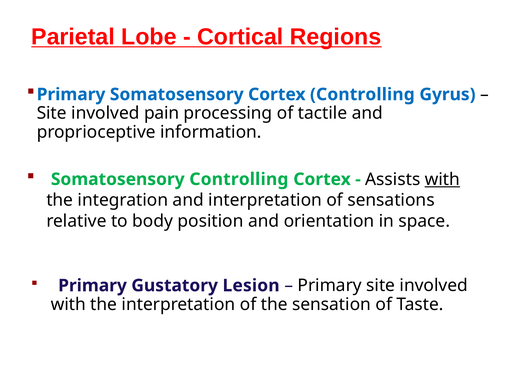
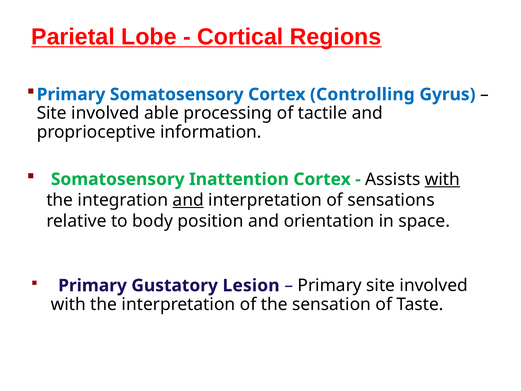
pain: pain -> able (162, 113)
Somatosensory Controlling: Controlling -> Inattention (239, 179)
and underline: none -> present (188, 200)
